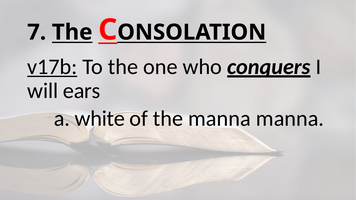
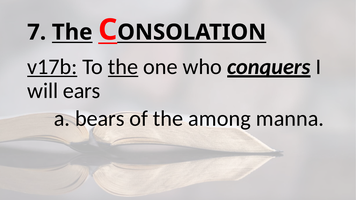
the underline: none -> present (123, 67)
white: white -> bears (100, 119)
the manna: manna -> among (219, 119)
